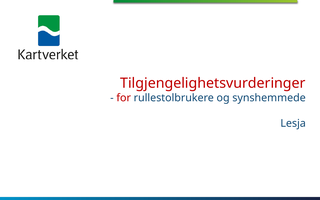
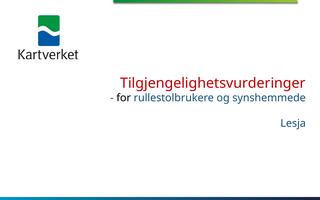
for colour: red -> black (124, 98)
